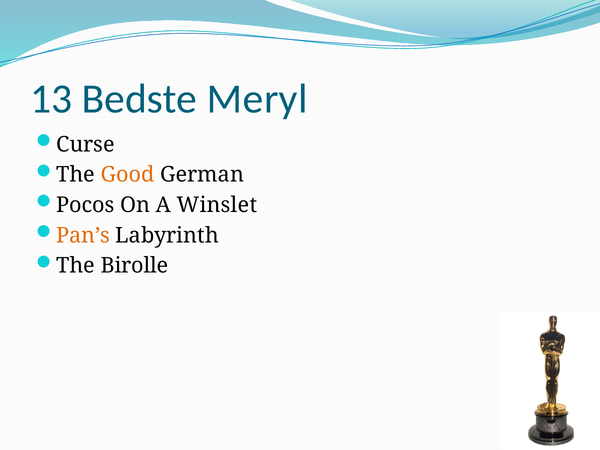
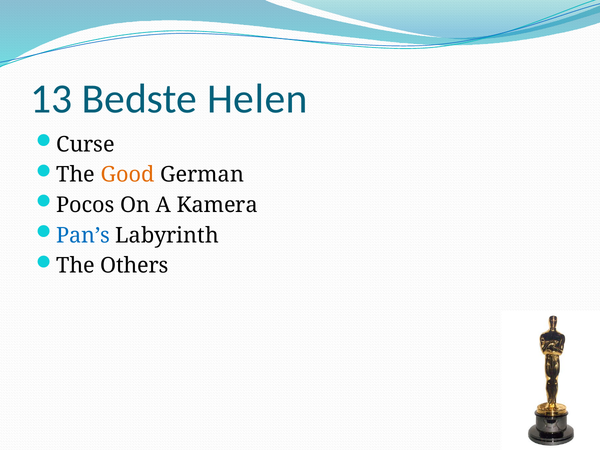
Meryl: Meryl -> Helen (257, 99)
Winslet: Winslet -> Kamera (217, 205)
Pan’s colour: orange -> blue (83, 235)
Birolle: Birolle -> Others (134, 266)
